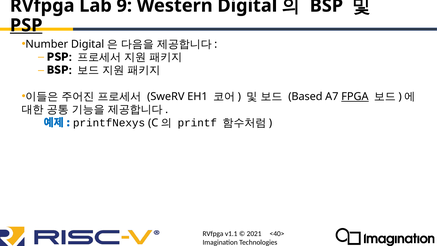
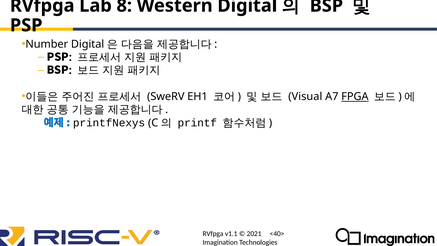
9: 9 -> 8 (124, 6)
PSP underline: present -> none (26, 25)
Based: Based -> Visual (305, 97)
